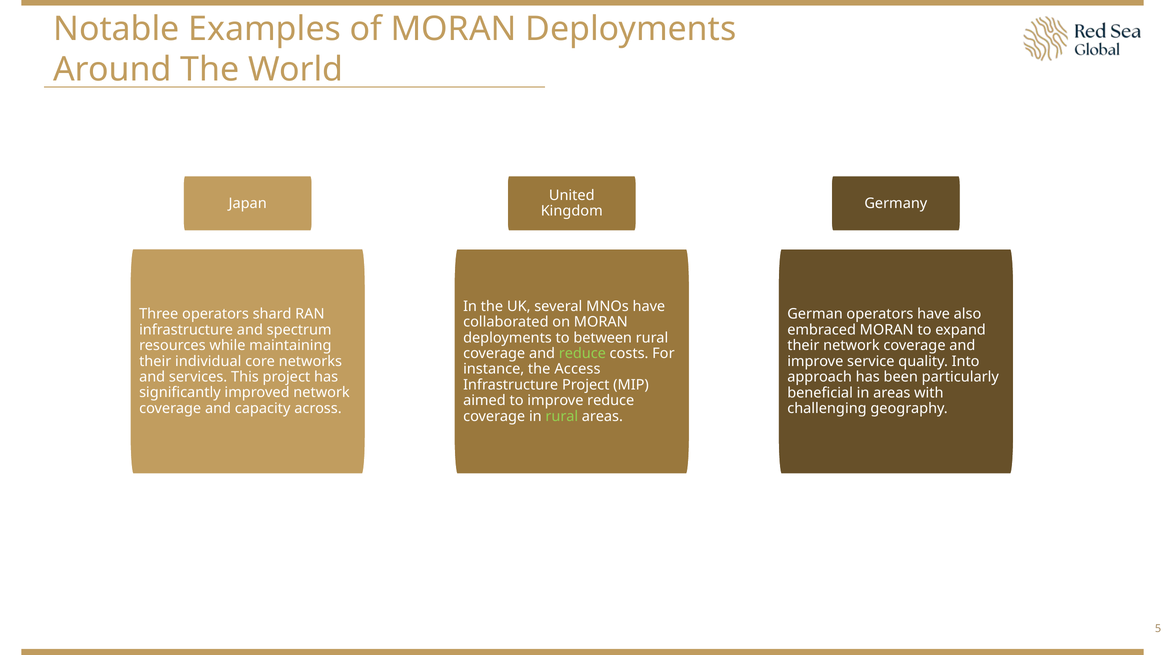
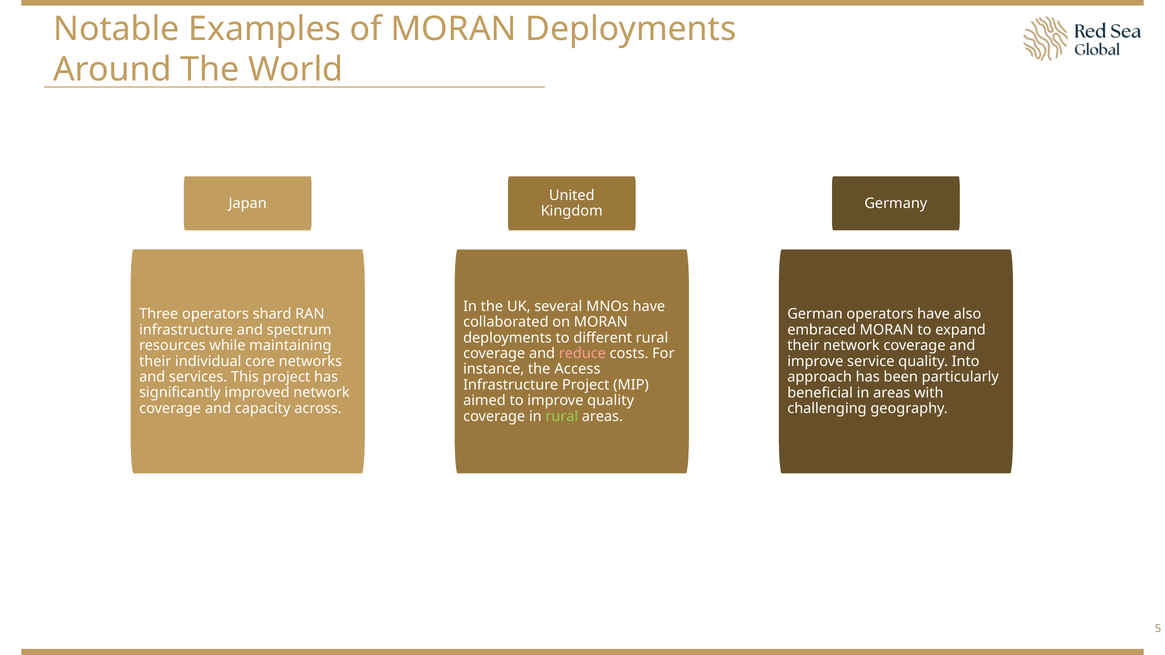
between: between -> different (603, 338)
reduce colour: light green -> pink (582, 354)
improve reduce: reduce -> quality (611, 401)
